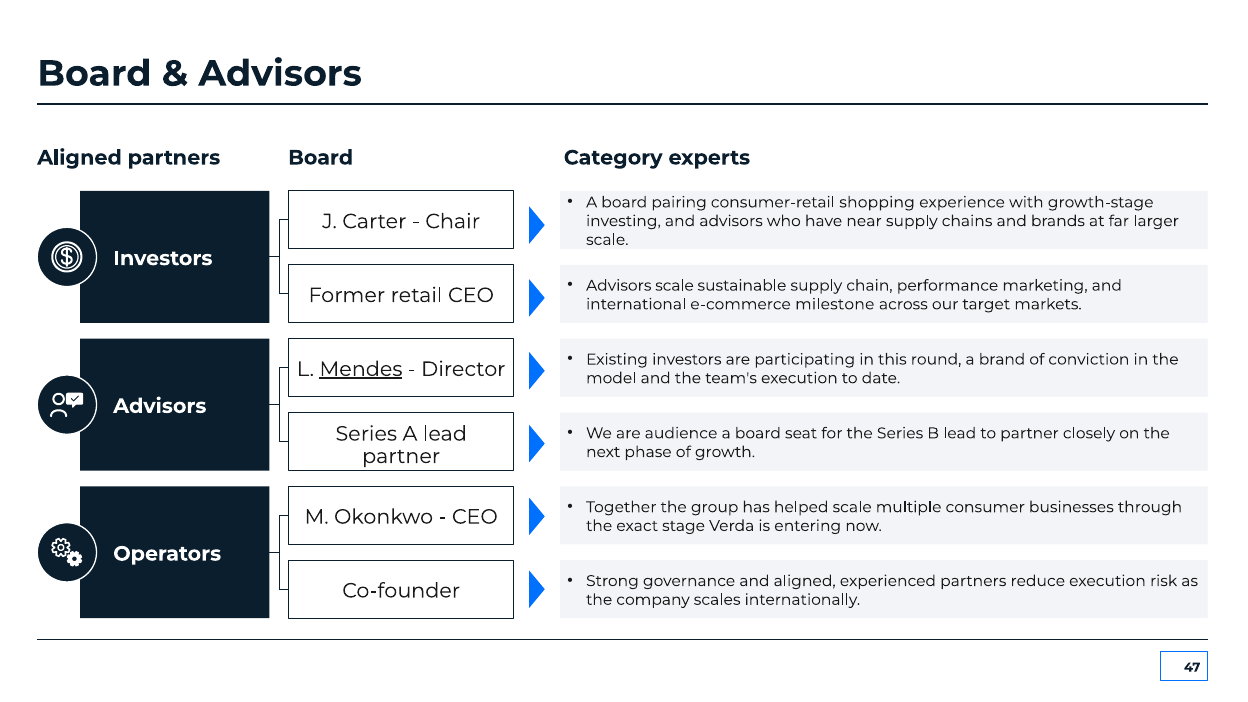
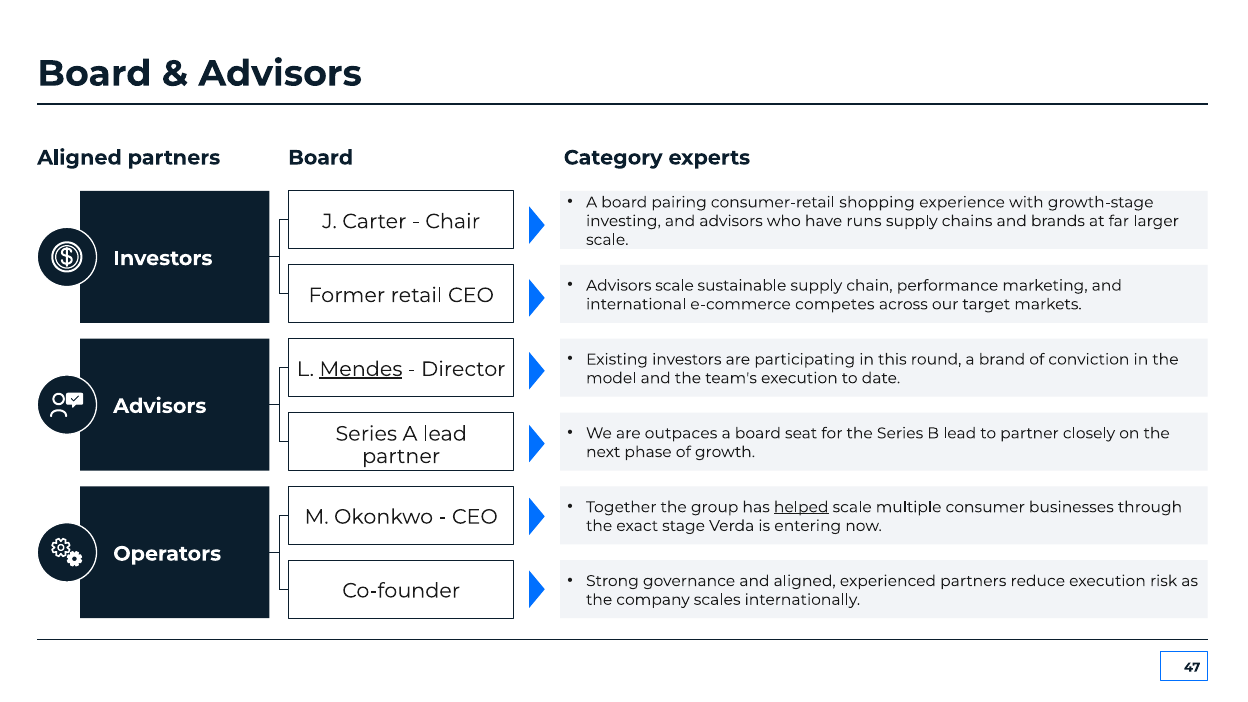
near: near -> runs (864, 221)
milestone: milestone -> competes (835, 304)
audience: audience -> outpaces (681, 433)
helped underline: none -> present (801, 507)
